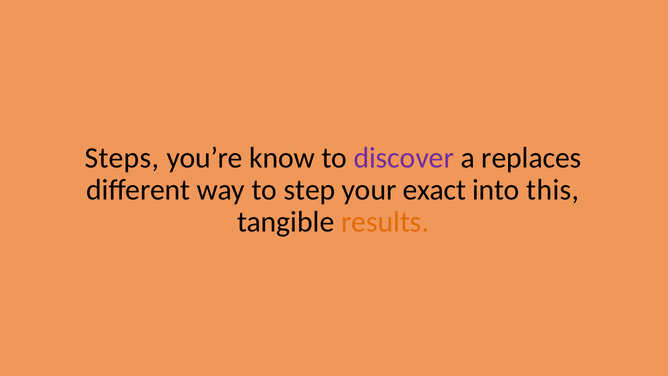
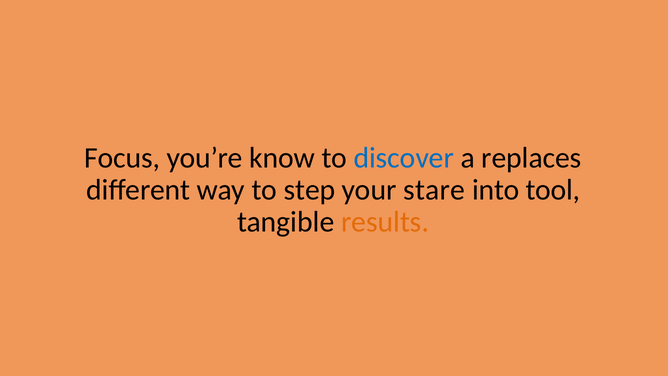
Steps: Steps -> Focus (122, 158)
discover colour: purple -> blue (404, 158)
exact: exact -> stare (434, 190)
this: this -> tool (553, 190)
